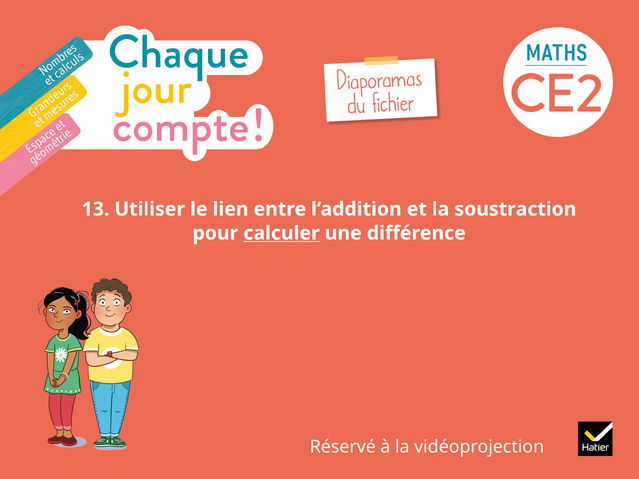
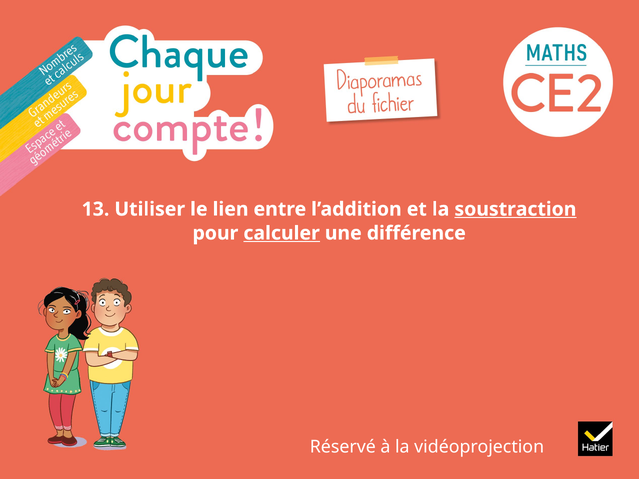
soustraction underline: none -> present (515, 209)
